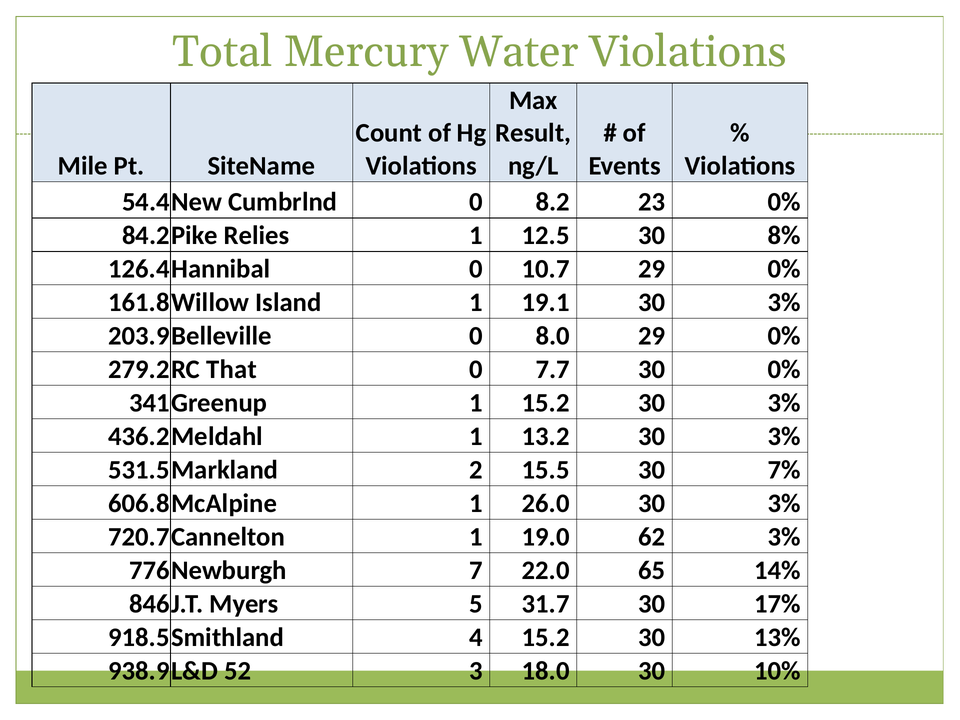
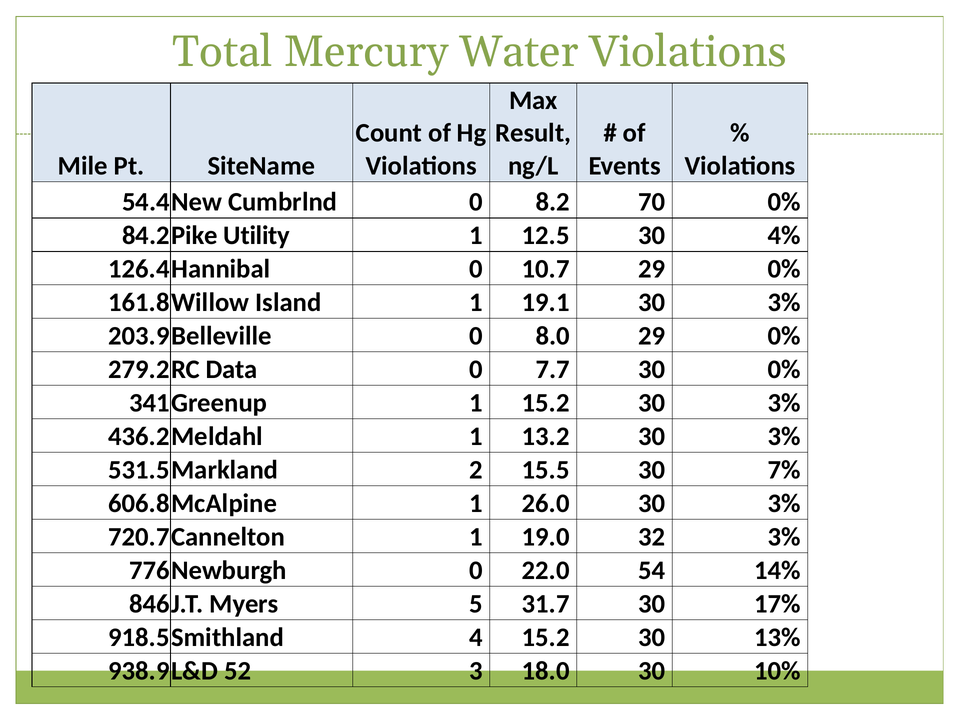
23: 23 -> 70 (652, 202)
Relies: Relies -> Utility (257, 235)
8%: 8% -> 4% (784, 235)
That: That -> Data (232, 369)
62: 62 -> 32 (652, 537)
7: 7 -> 0 (476, 570)
65: 65 -> 54 (652, 570)
